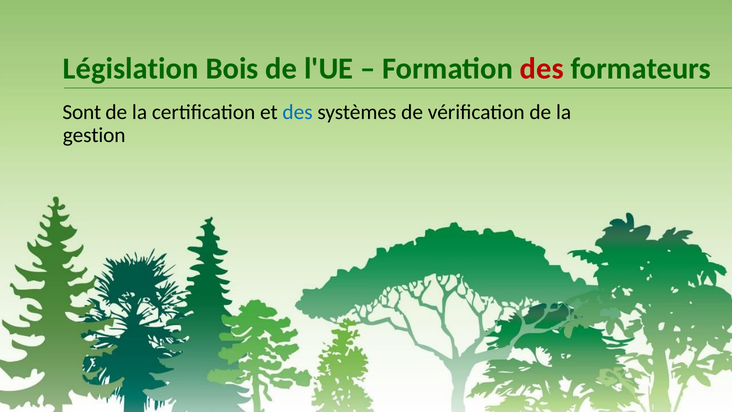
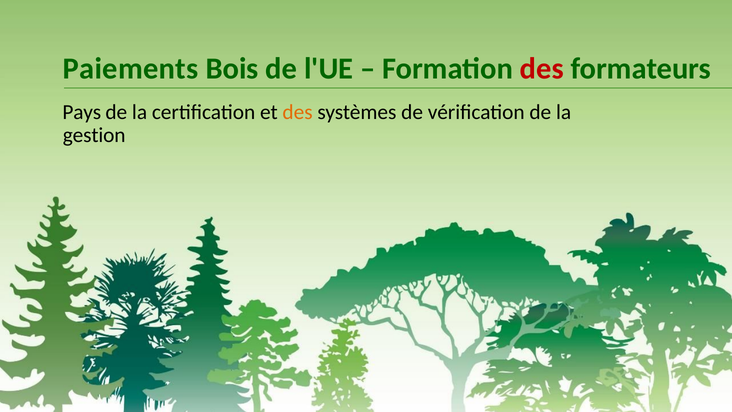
Législation: Législation -> Paiements (131, 68)
Sont: Sont -> Pays (82, 112)
des colour: blue -> orange (298, 112)
